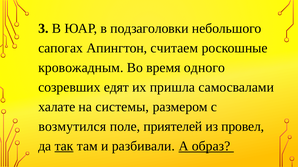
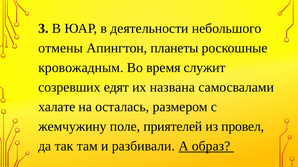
подзаголовки: подзаголовки -> деятельности (149, 29)
сапогах: сапогах -> отмены (61, 48)
считаем: считаем -> планеты (174, 48)
одного: одного -> служит (205, 68)
пришла: пришла -> названа (172, 88)
системы: системы -> осталась (122, 107)
возмутился: возмутился -> жемчужину (72, 127)
так underline: present -> none (64, 147)
